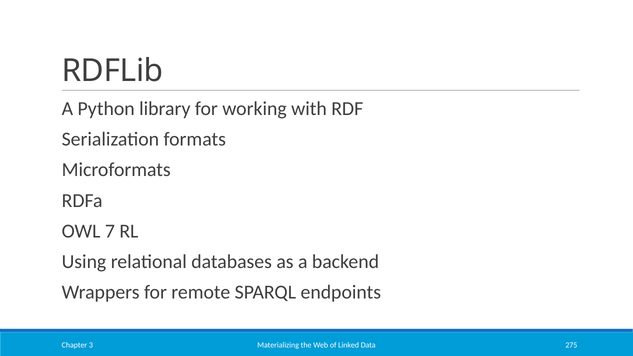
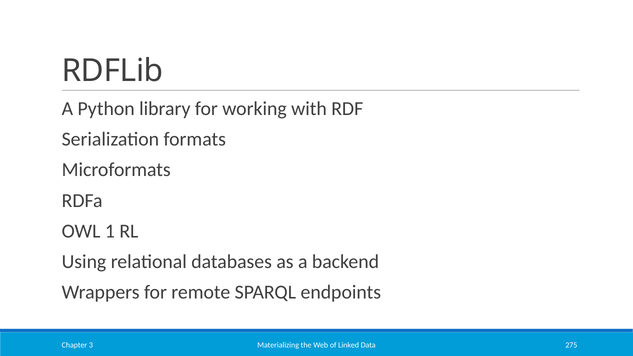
7: 7 -> 1 (110, 231)
